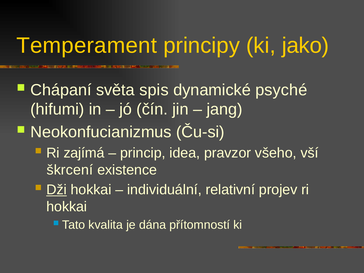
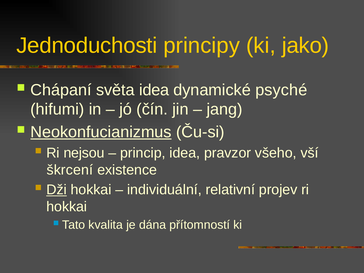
Temperament: Temperament -> Jednoduchosti (87, 45)
světa spis: spis -> idea (154, 90)
Neokonfucianizmus underline: none -> present (101, 132)
zajímá: zajímá -> nejsou (84, 153)
